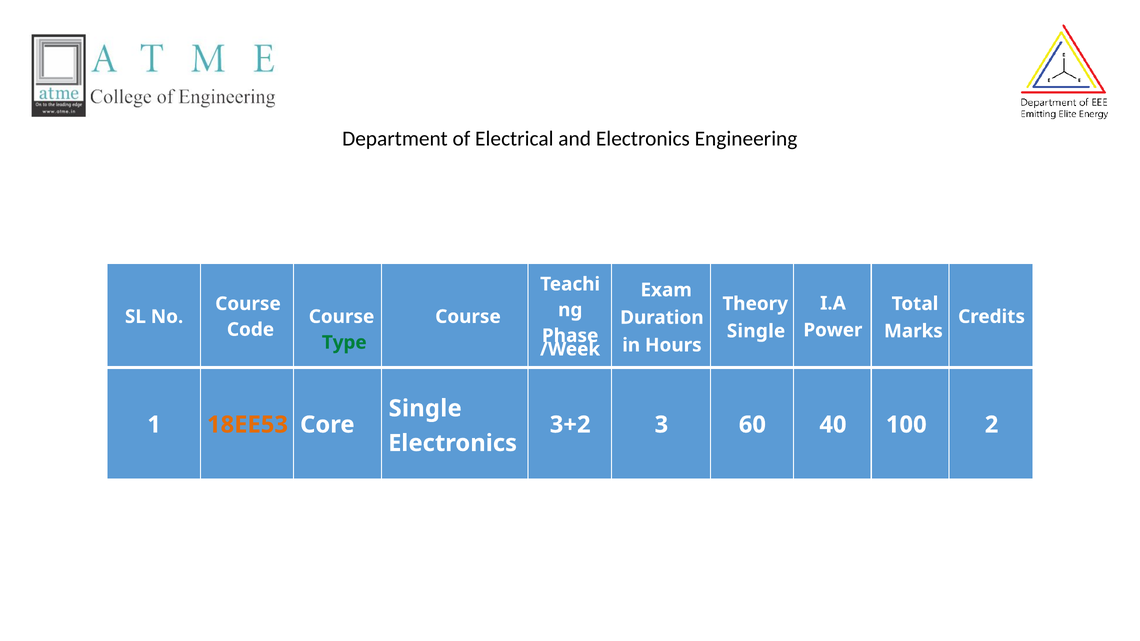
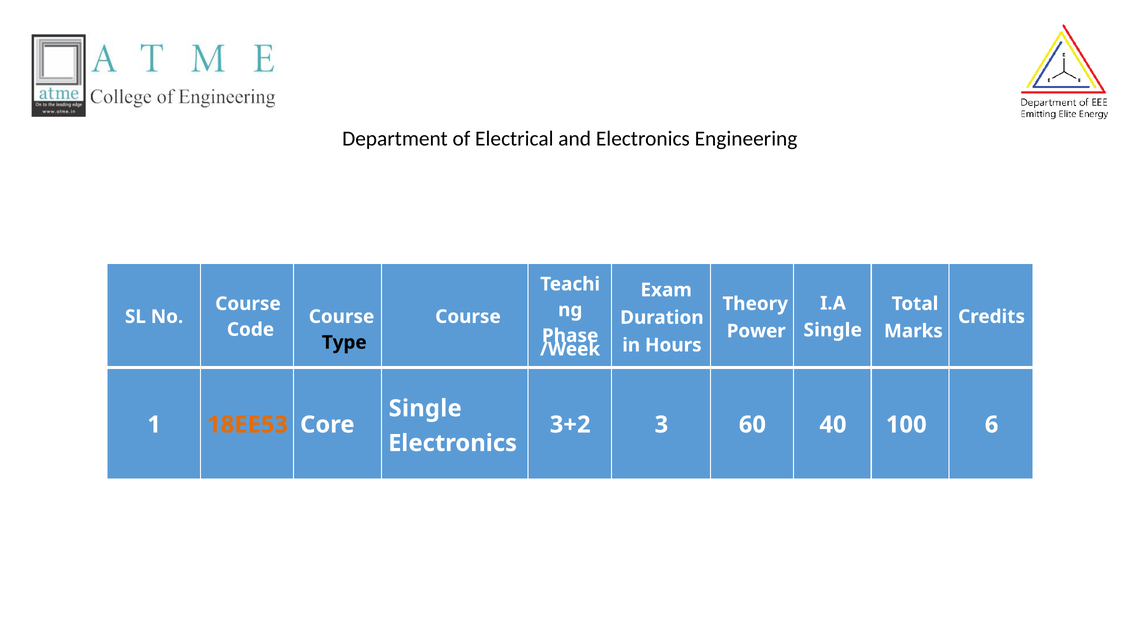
Power: Power -> Single (833, 330)
Single: Single -> Power (756, 331)
Type colour: green -> black (344, 343)
2: 2 -> 6 (992, 425)
